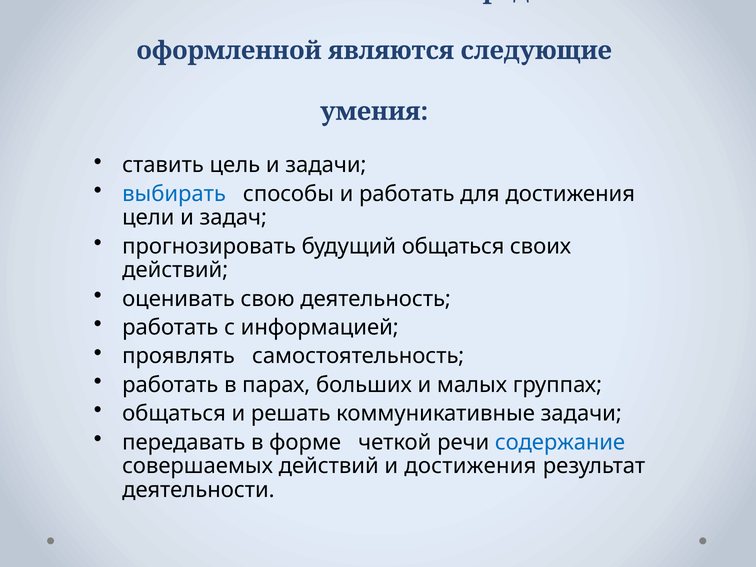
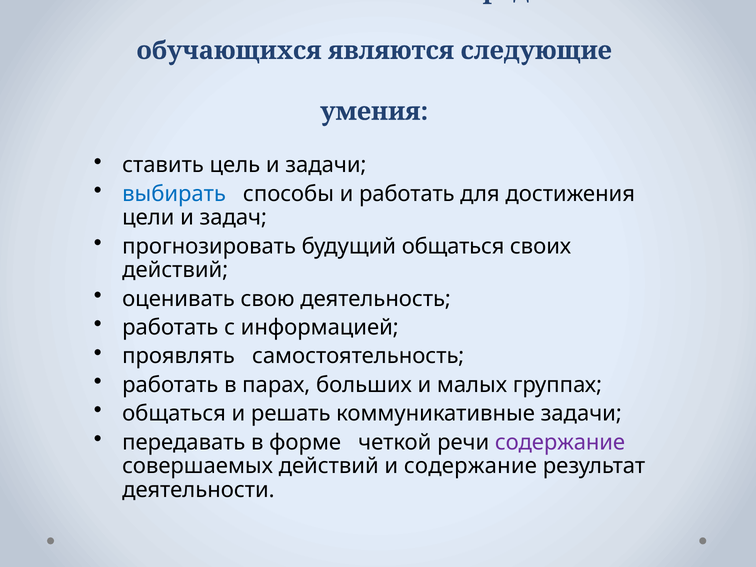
оформленной: оформленной -> обучающихся (229, 51)
содержание colour: blue -> purple (560, 442)
и достижения: достижения -> содержание (470, 466)
